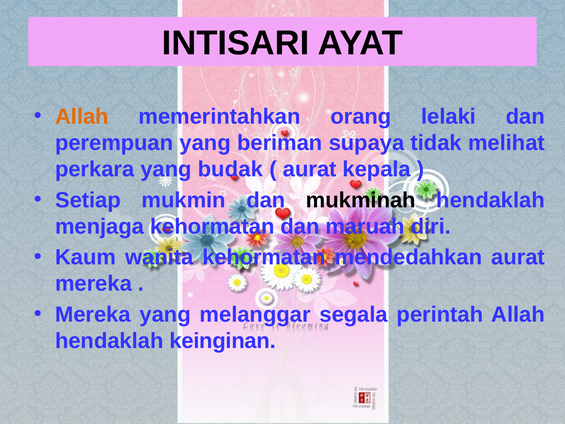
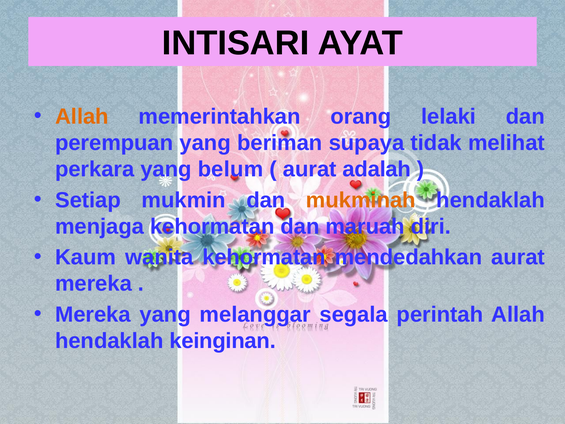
budak: budak -> belum (230, 169)
kepala: kepala -> adalah (377, 169)
mukminah colour: black -> orange (361, 200)
